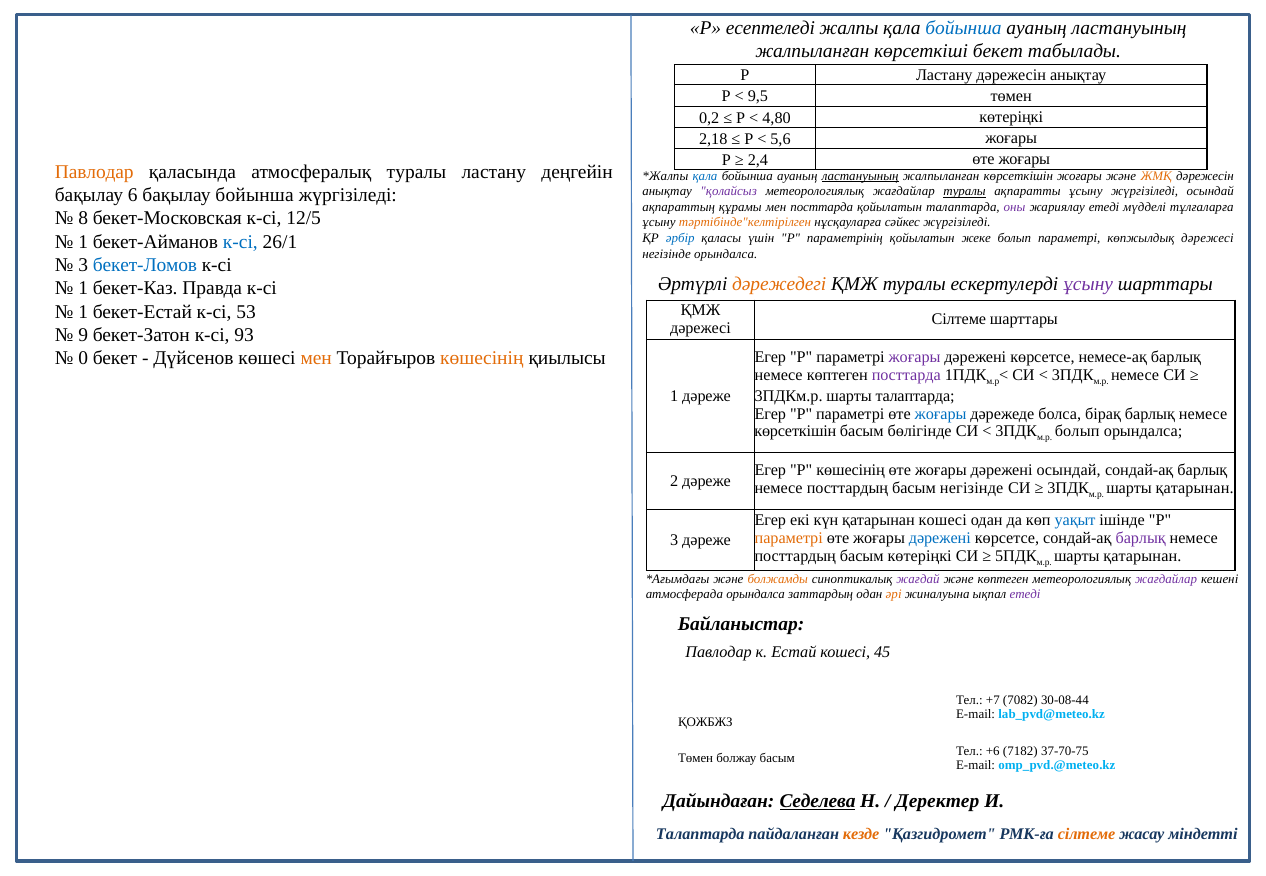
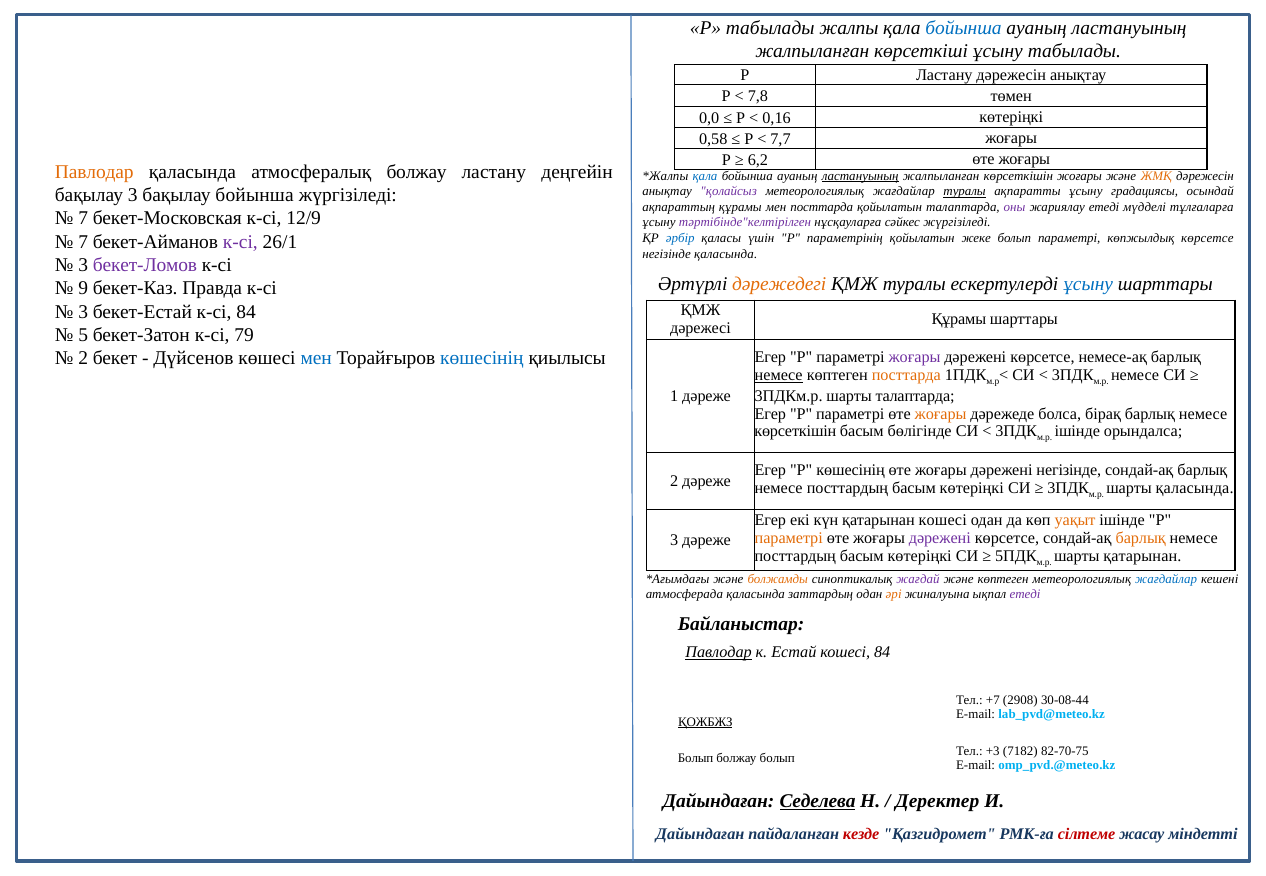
Р есептеледі: есептеледі -> табылады (770, 28)
көрсеткіші бекет: бекет -> ұсыну (998, 51)
9,5: 9,5 -> 7,8 (758, 97)
0,2: 0,2 -> 0,0 (709, 118)
4,80: 4,80 -> 0,16 (777, 118)
2,18: 2,18 -> 0,58 (713, 139)
5,6: 5,6 -> 7,7 (781, 139)
2,4: 2,4 -> 6,2 (758, 160)
атмосфералық туралы: туралы -> болжау (417, 172)
ұсыну жүргізіледі: жүргізіледі -> градациясы (1145, 192)
бақылау 6: 6 -> 3 (133, 195)
8: 8 -> 7 (83, 218)
12/5: 12/5 -> 12/9 (304, 218)
тәртібінде"келтірілген colour: orange -> purple (745, 223)
көпжылдық дәрежесі: дәрежесі -> көрсетсе (1207, 238)
1: 1 -> 7 (83, 242)
к-сі colour: blue -> purple (240, 242)
негізінде орындалса: орындалса -> қаласында (726, 254)
бекет-Ломов colour: blue -> purple (145, 265)
ұсыну colour: purple -> blue (1088, 285)
1: 1 -> 9 (83, 289)
1: 1 -> 3 (83, 312)
к-сі 53: 53 -> 84 (246, 312)
Сілтеме: Сілтеме -> Құрамы (959, 320)
9: 9 -> 5 (83, 335)
93: 93 -> 79 (244, 335)
0: 0 -> 2 (83, 359)
мен colour: orange -> blue (316, 359)
көшесінің colour: orange -> blue (482, 359)
немесе underline: none -> present (779, 375)
посттарда colour: purple -> orange (906, 375)
жоғары colour: blue -> orange (941, 414)
болып: болып -> ішінде (1077, 432)
дәрежені осындай: осындай -> негізінде (1069, 471)
негізінде: негізінде -> көтеріңкі (972, 489)
қатарынан: қатарынан -> қаласында (1195, 489)
уақыт colour: blue -> orange (1075, 521)
дәрежені colour: blue -> purple (940, 539)
барлық colour: purple -> orange (1141, 539)
жағдайлар colour: purple -> blue (1166, 579)
атмосферада орындалса: орындалса -> қаласында (756, 595)
Павлодар underline: none -> present (719, 653)
кошесi 45: 45 -> 84 (882, 653)
7082: 7082 -> 2908 (1020, 701)
ҚОЖБЖЗ underline: none -> present (705, 722)
+6: +6 -> +3 (993, 751)
37-70-75: 37-70-75 -> 82-70-75 (1065, 751)
Төмен: Төмен -> Болып (696, 758)
болжау басым: басым -> болып (777, 758)
Талаптарда: Талаптарда -> Дайындаған (700, 835)
кезде colour: orange -> red (861, 835)
сілтеме colour: orange -> red (1087, 835)
